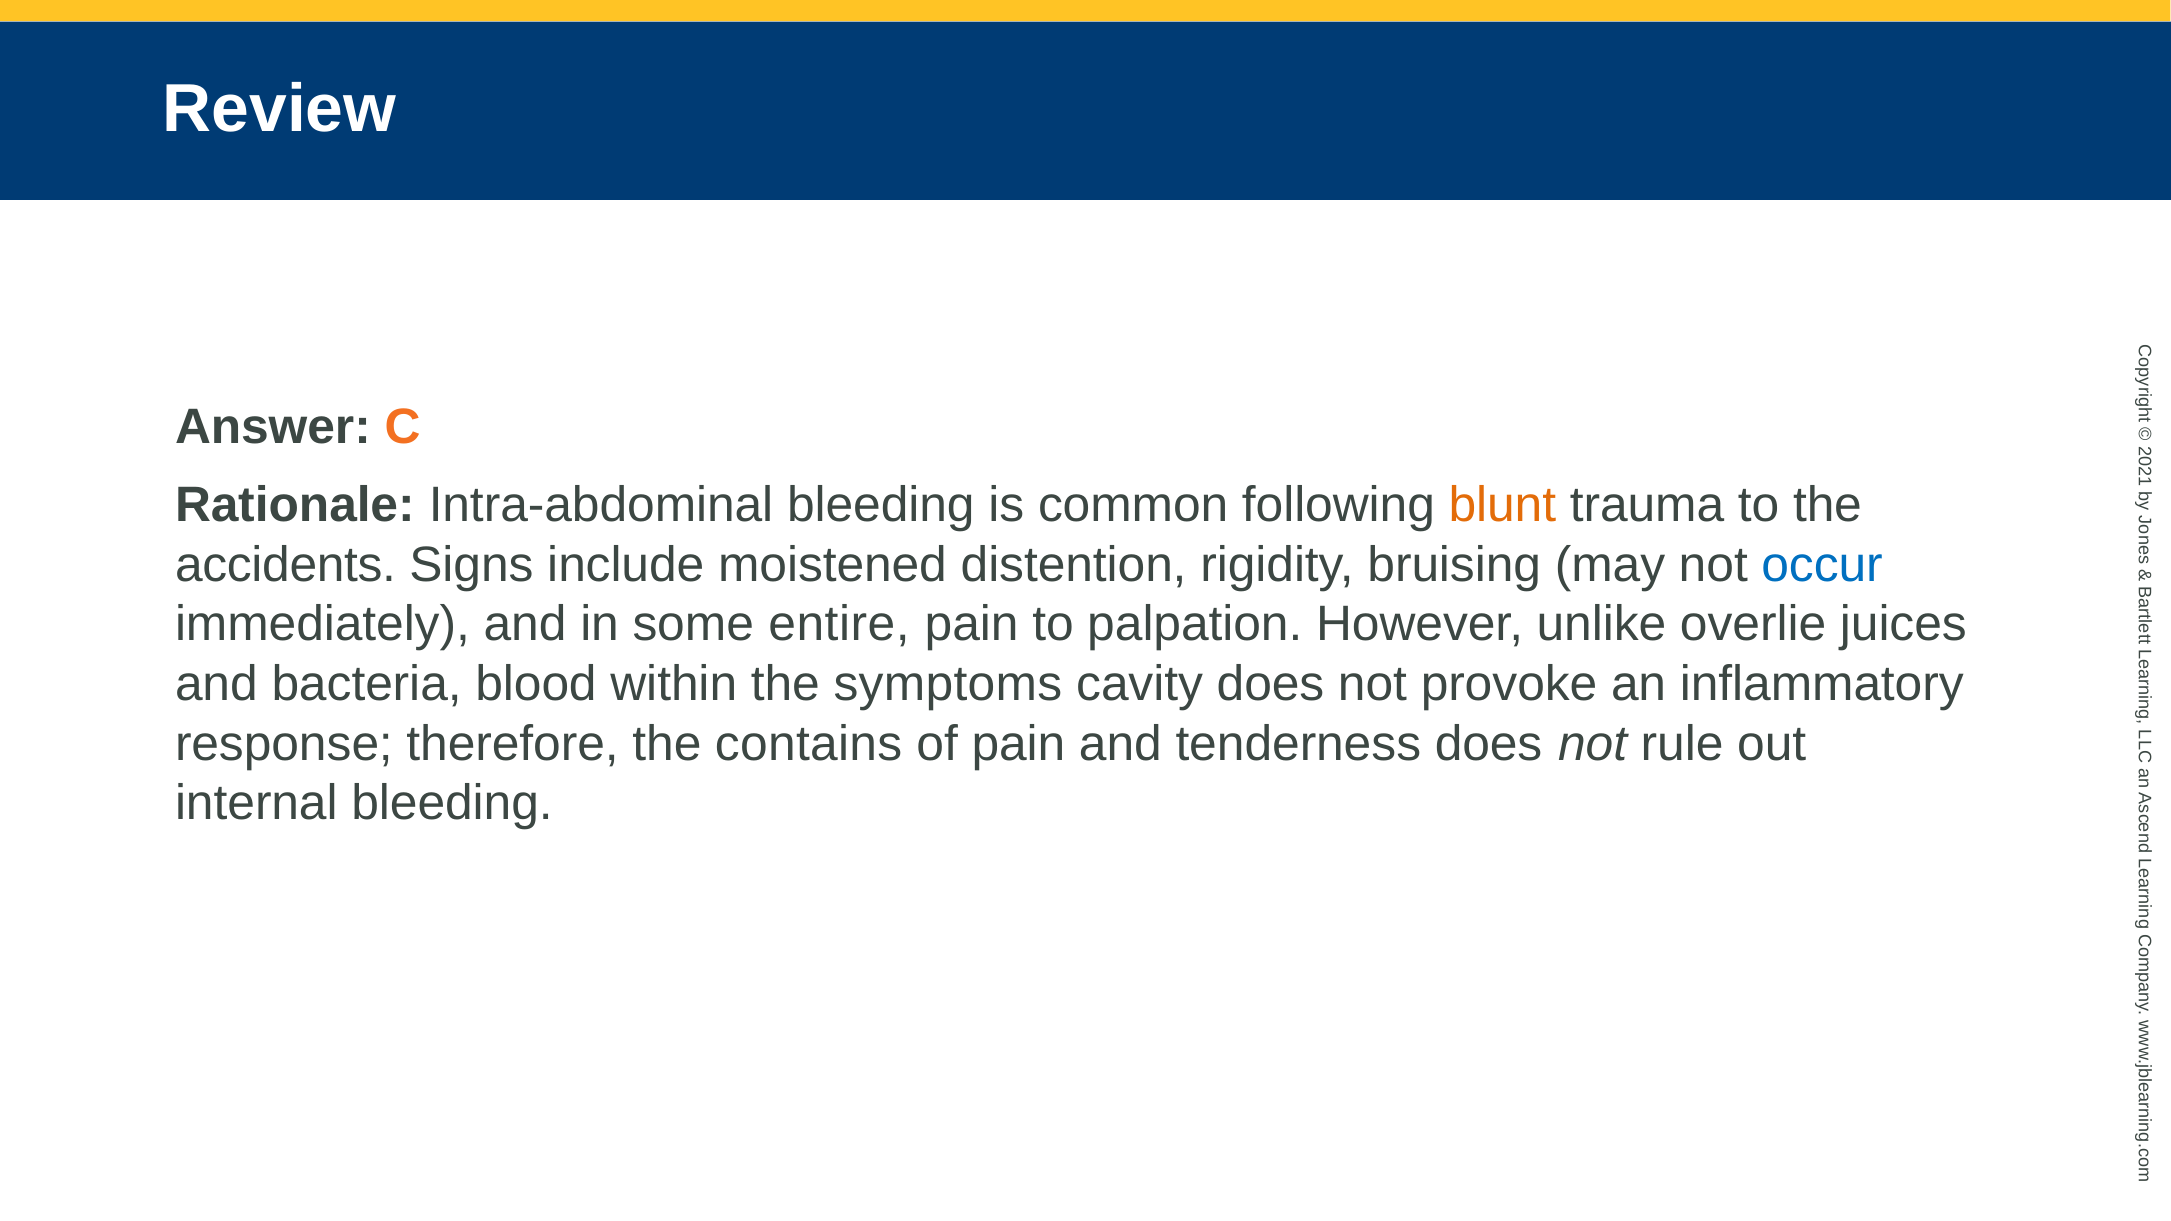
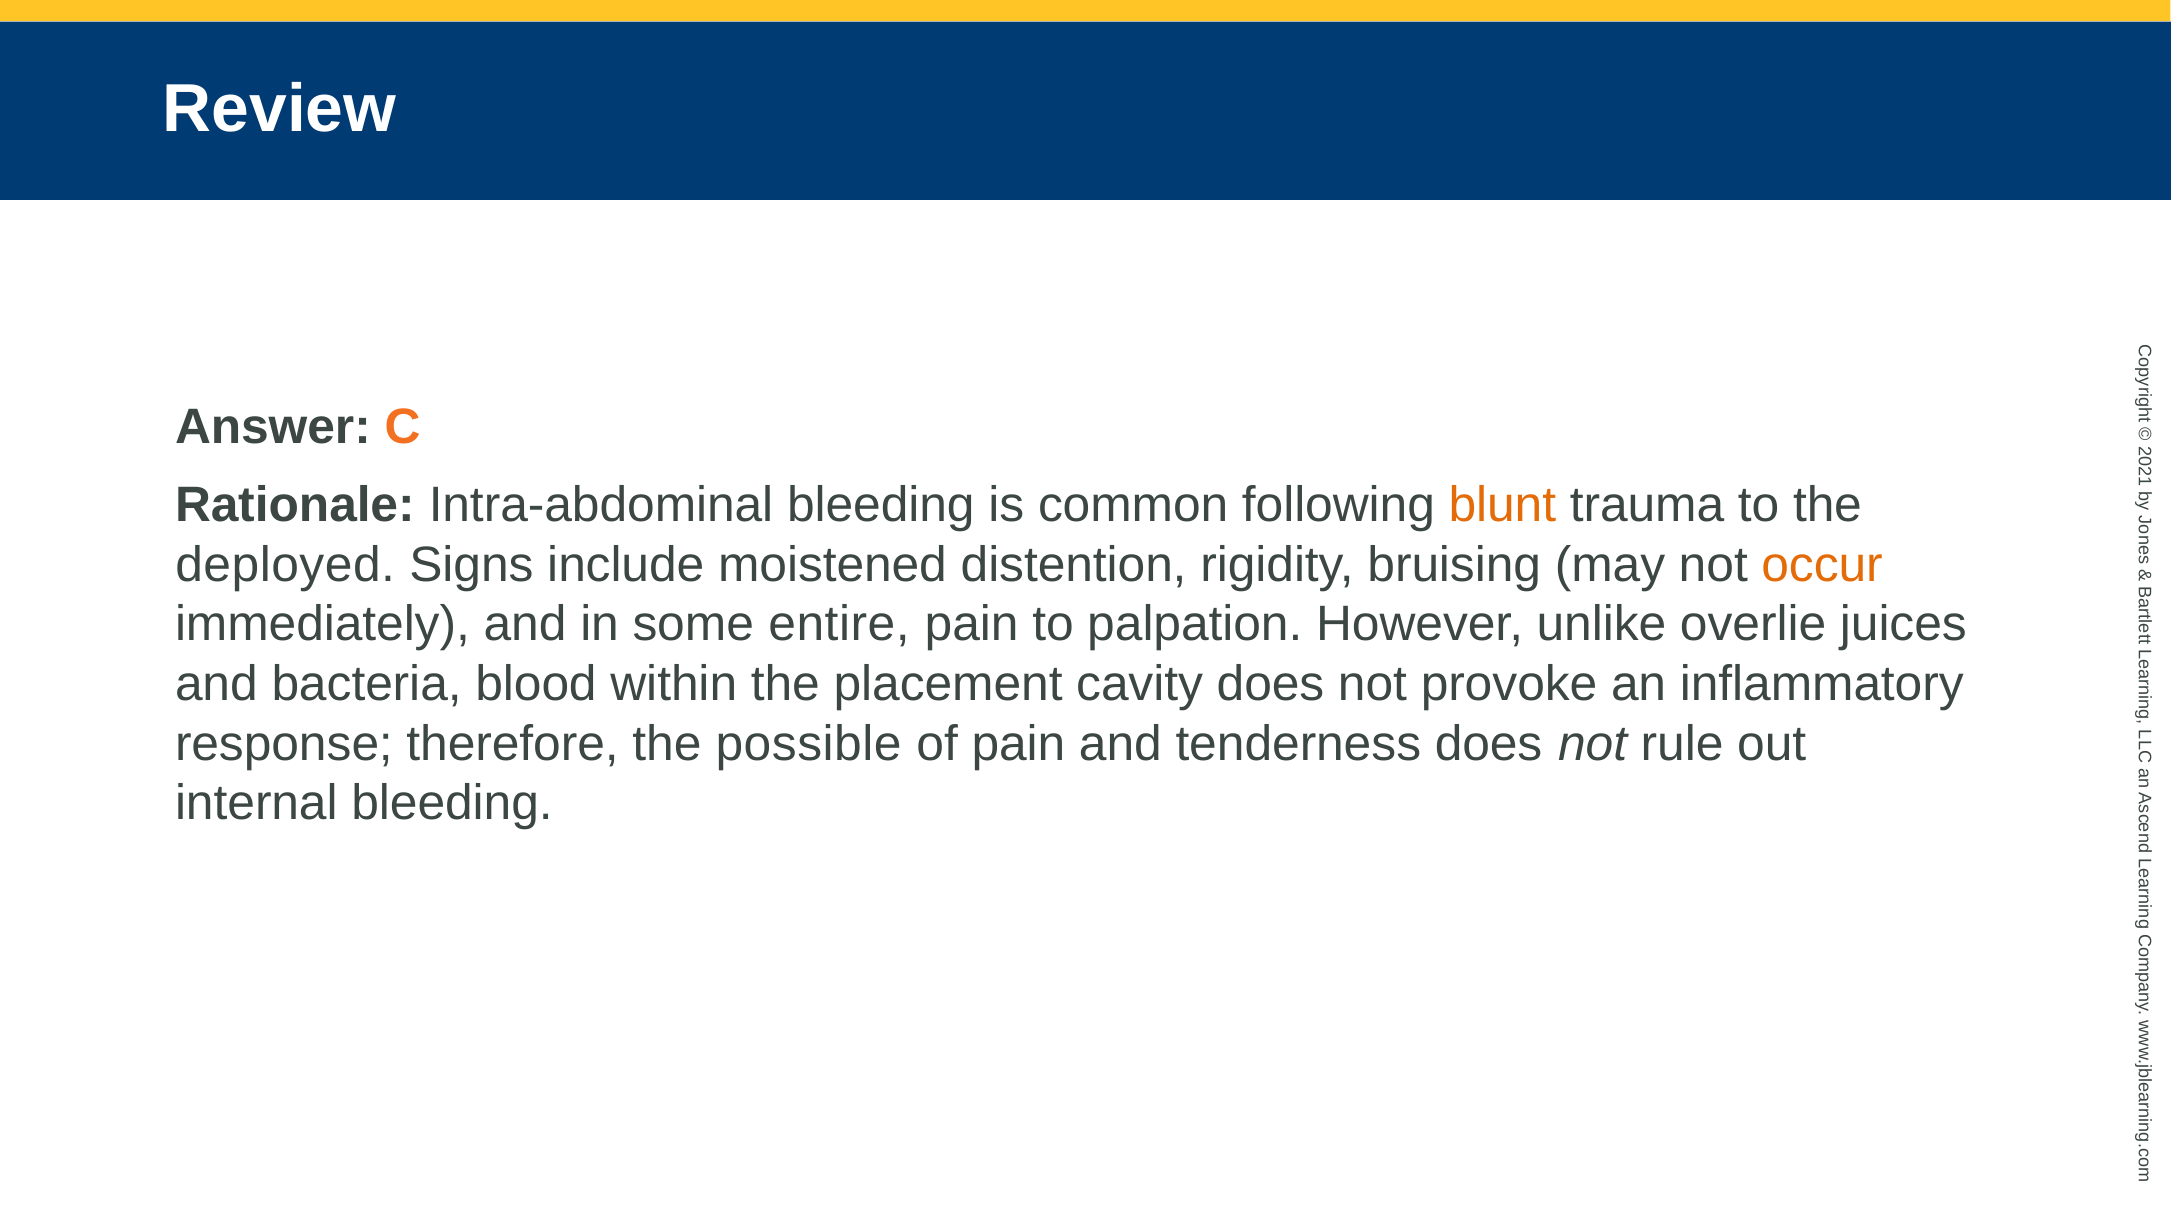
accidents: accidents -> deployed (285, 565)
occur colour: blue -> orange (1822, 565)
symptoms: symptoms -> placement (948, 684)
contains: contains -> possible (809, 744)
